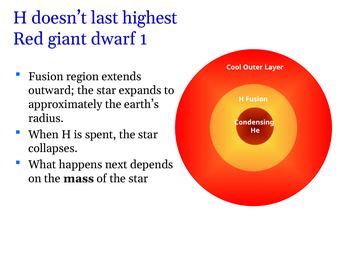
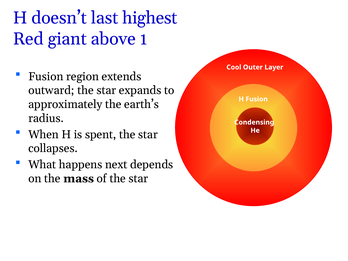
dwarf: dwarf -> above (113, 39)
